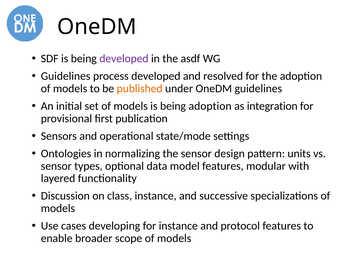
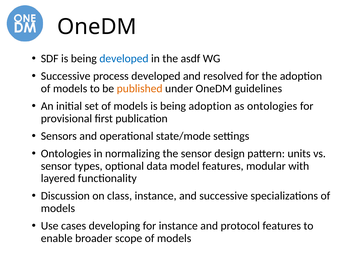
developed colour: purple -> blue (124, 59)
Guidelines: Guidelines -> Successive (66, 76)
as integration: integration -> ontologies (272, 106)
